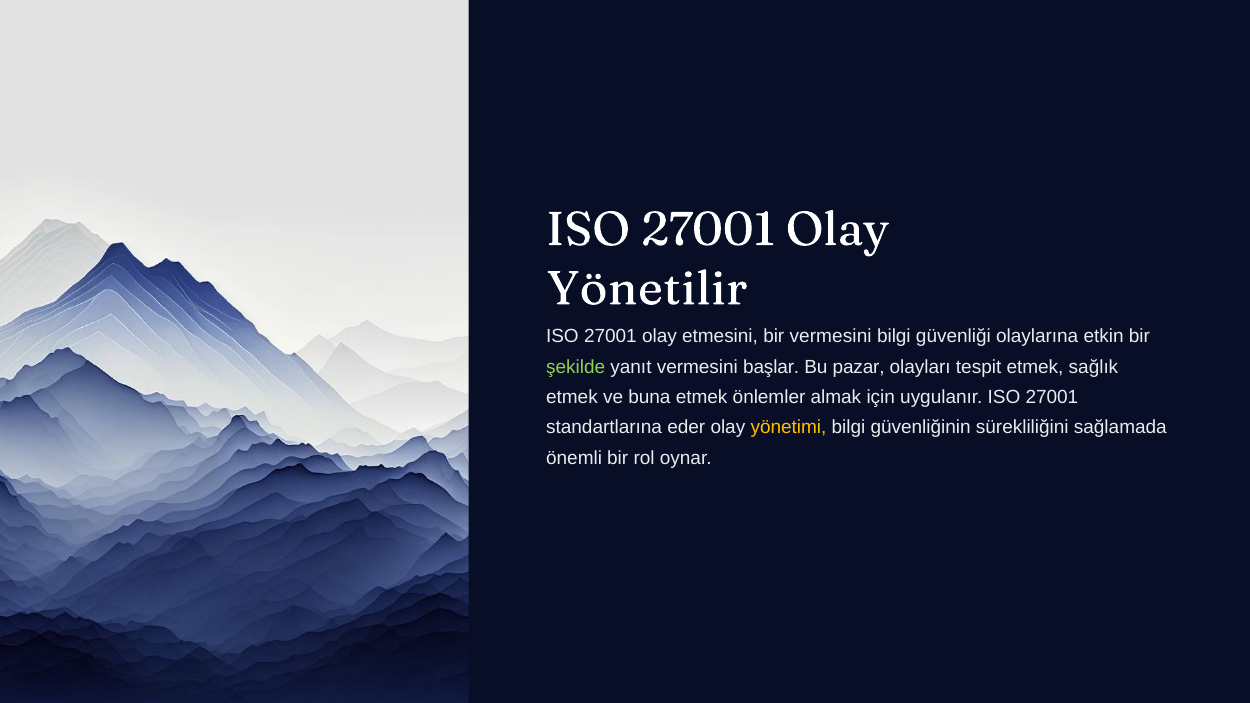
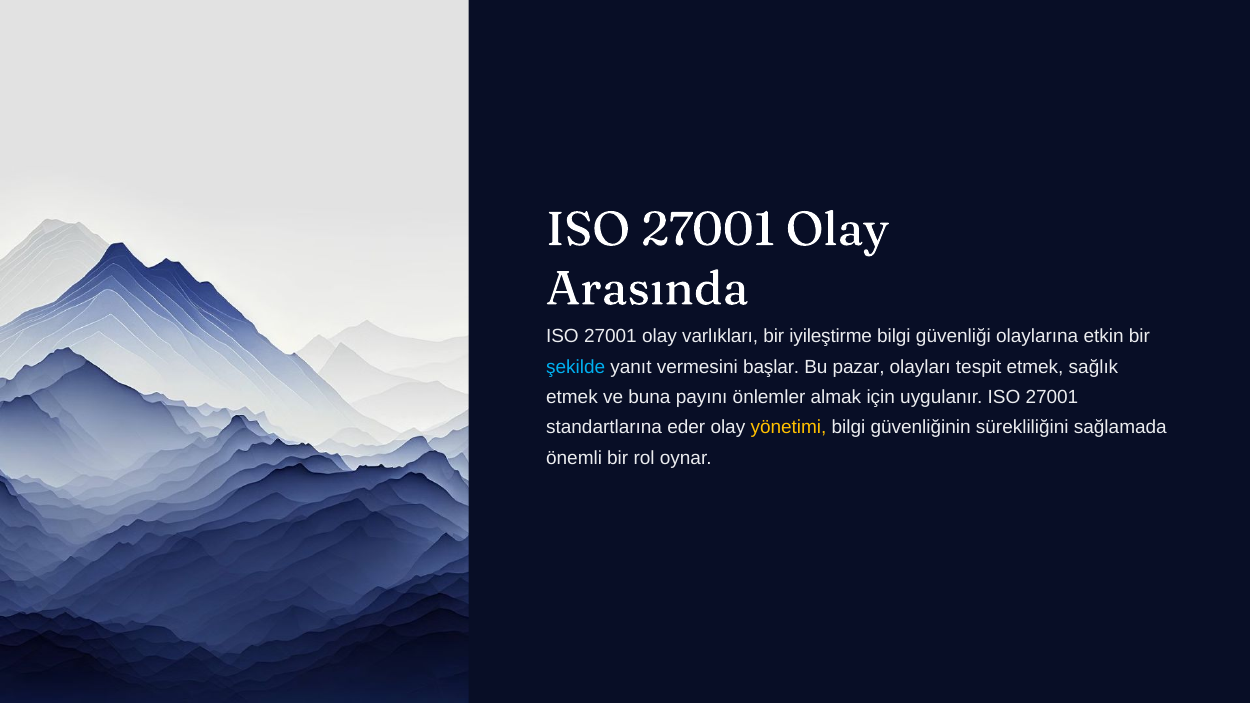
Yönetilir: Yönetilir -> Arasında (647, 289)
etmesini: etmesini -> varlıkları (720, 336)
bir vermesini: vermesini -> iyileştirme (831, 336)
şekilde colour: light green -> light blue (576, 367)
buna etmek: etmek -> payını (702, 397)
